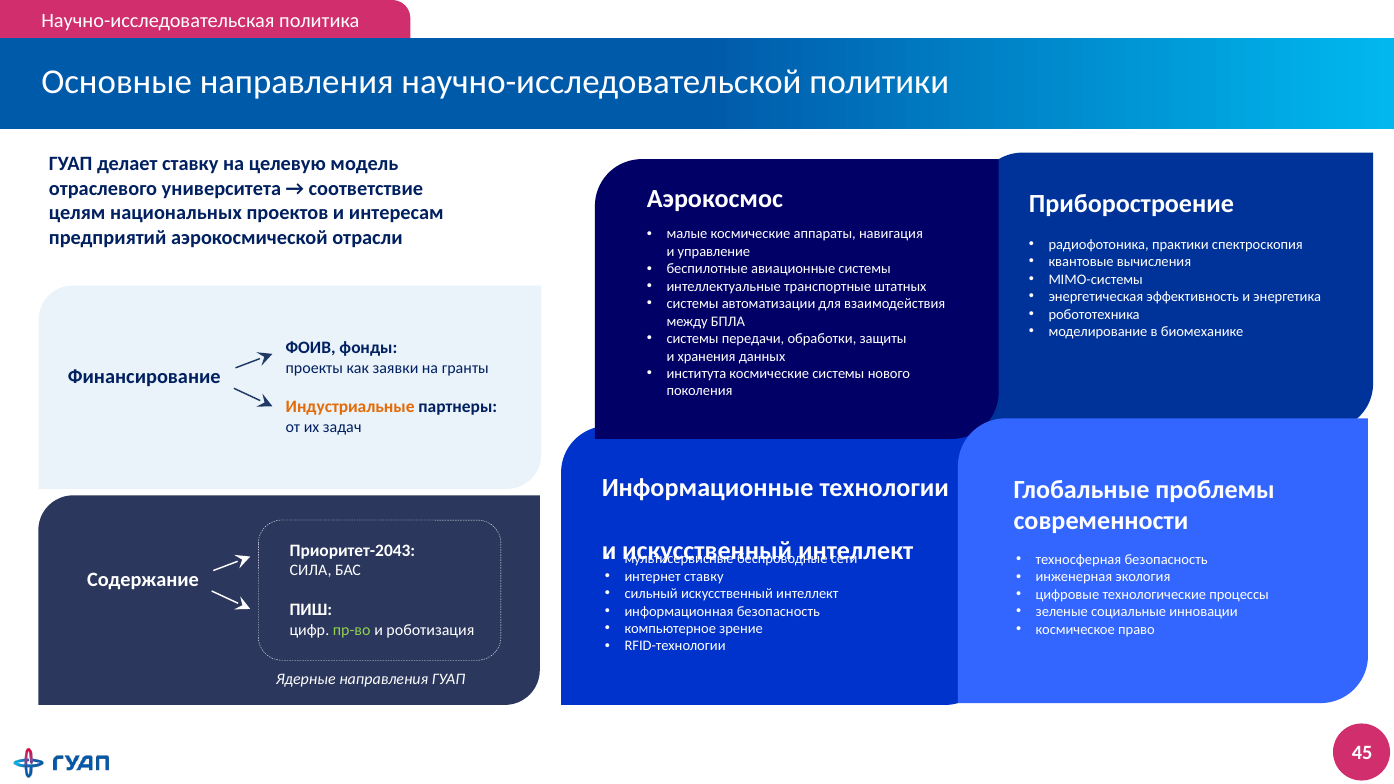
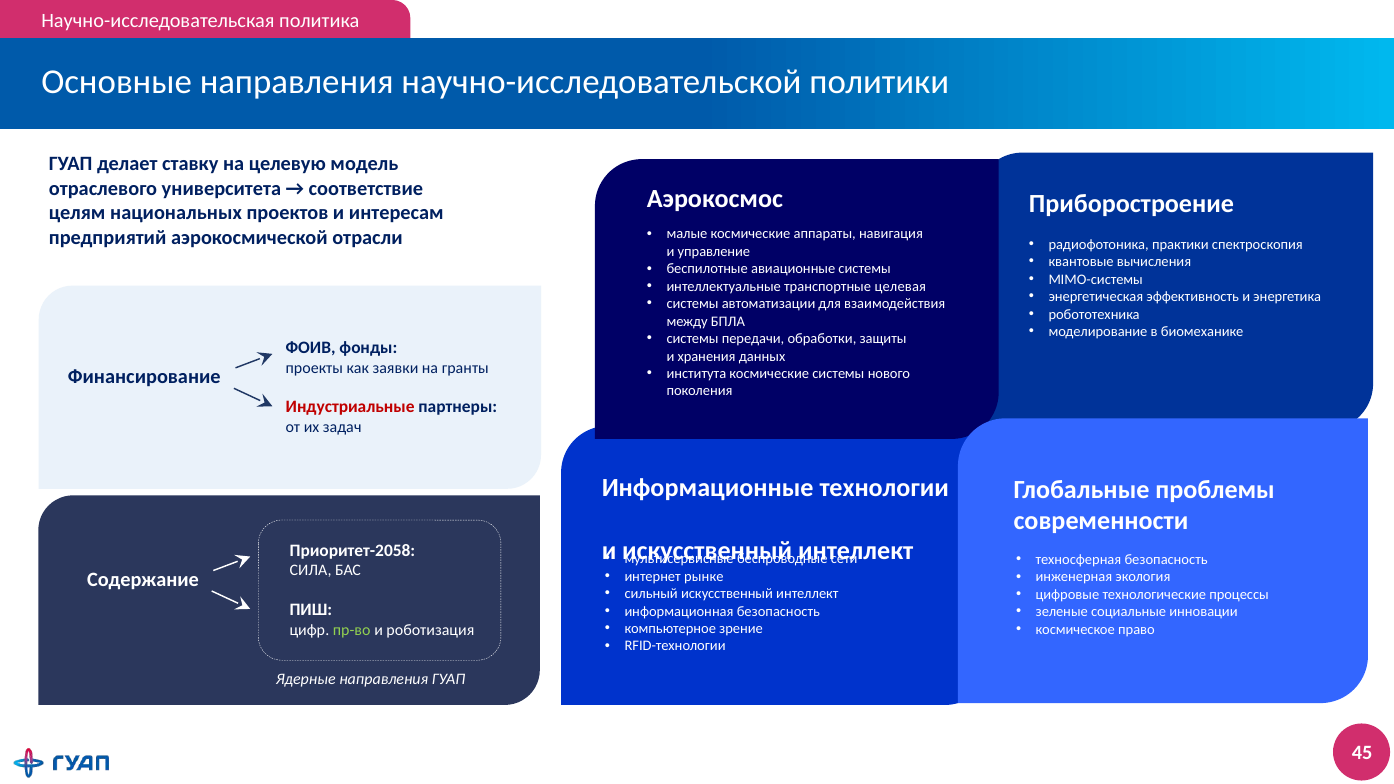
штатных: штатных -> целевая (900, 287)
Индустриальные colour: orange -> red (350, 407)
Приоритет-2043: Приоритет-2043 -> Приоритет-2058 (352, 551)
интернет ставку: ставку -> рынке (704, 576)
